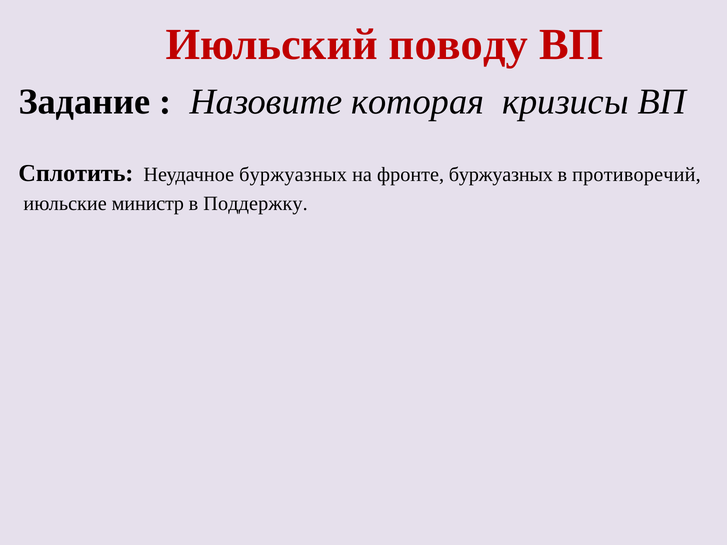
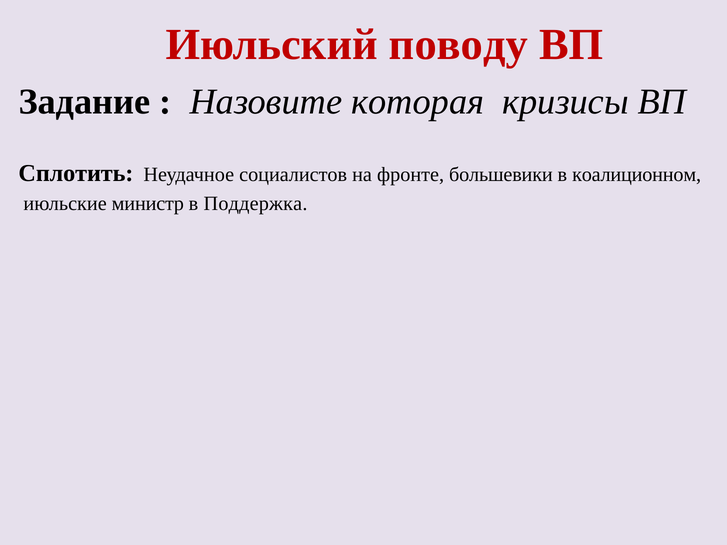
Неудачное буржуазных: буржуазных -> социалистов (293, 174)
фронте буржуазных: буржуазных -> большевики (501, 174)
противоречий: противоречий -> коалиционном (637, 174)
Поддержку: Поддержку -> Поддержка (256, 204)
